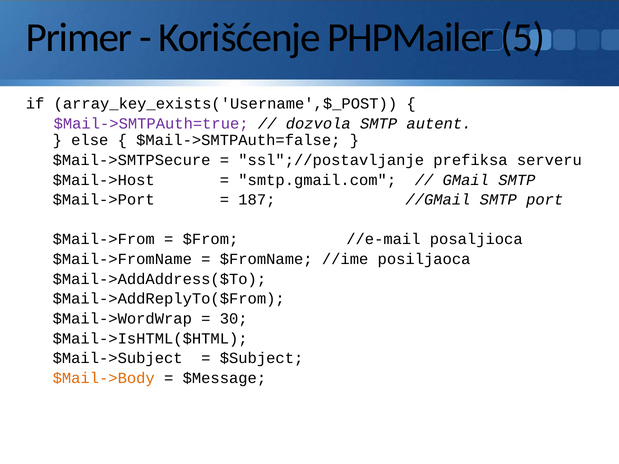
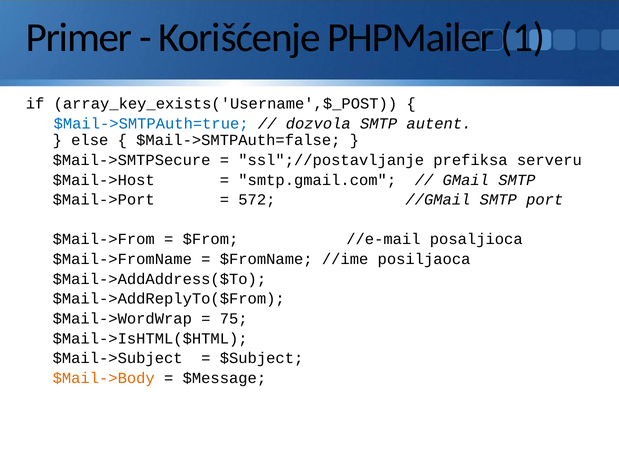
5: 5 -> 1 (523, 38)
$Mail->SMTPAuth=true colour: purple -> blue (151, 124)
187: 187 -> 572 (257, 200)
30: 30 -> 75 (234, 319)
